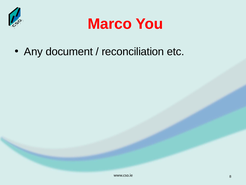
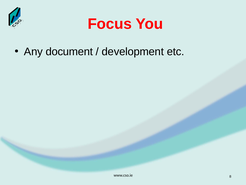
Marco: Marco -> Focus (110, 24)
reconciliation: reconciliation -> development (133, 52)
